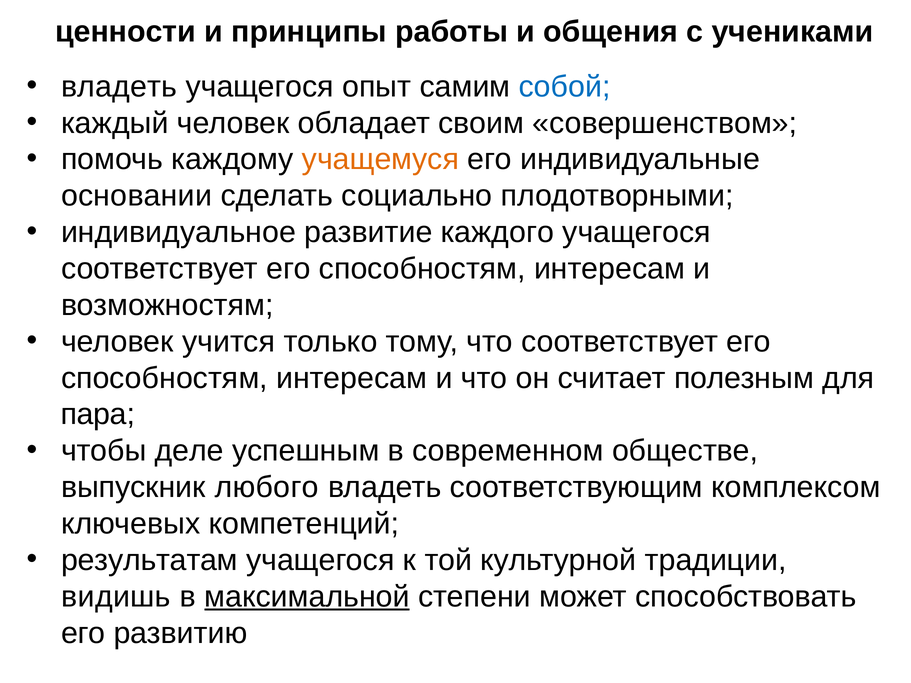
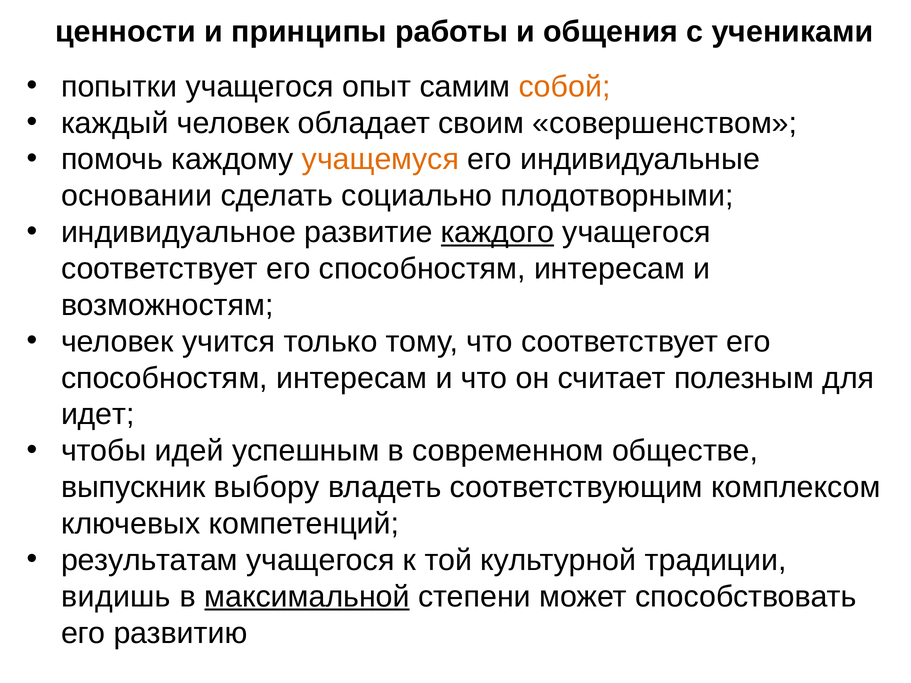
владеть: владеть -> попытки (119, 87)
собой colour: blue -> orange (565, 87)
каждого underline: none -> present (497, 232)
пара: пара -> идет (98, 415)
деле: деле -> идей (189, 451)
любого: любого -> выбору (267, 487)
